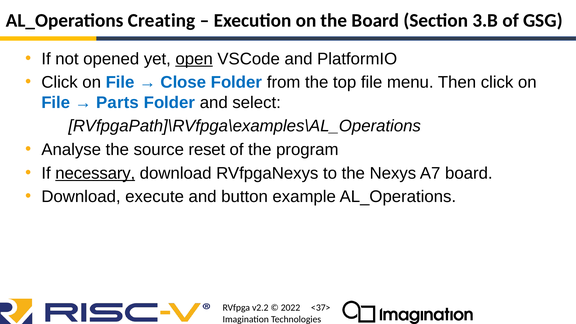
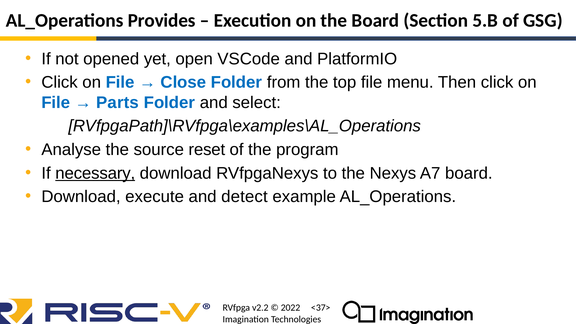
Creating: Creating -> Provides (162, 20)
3.B: 3.B -> 5.B (485, 20)
open underline: present -> none (194, 59)
button: button -> detect (244, 197)
